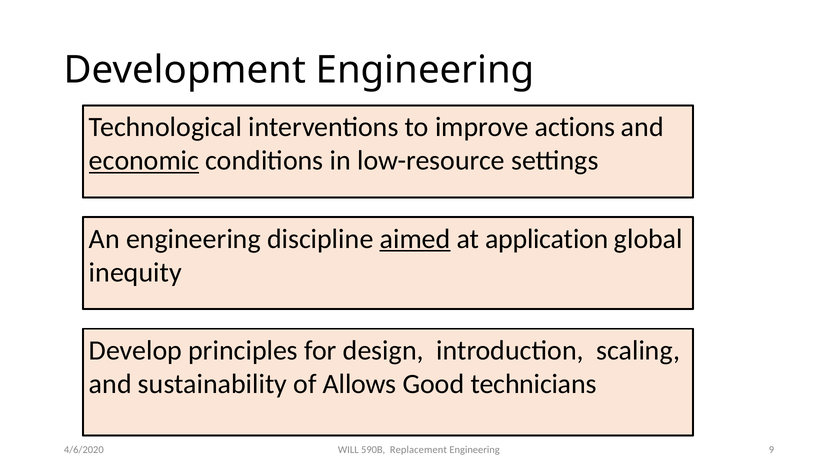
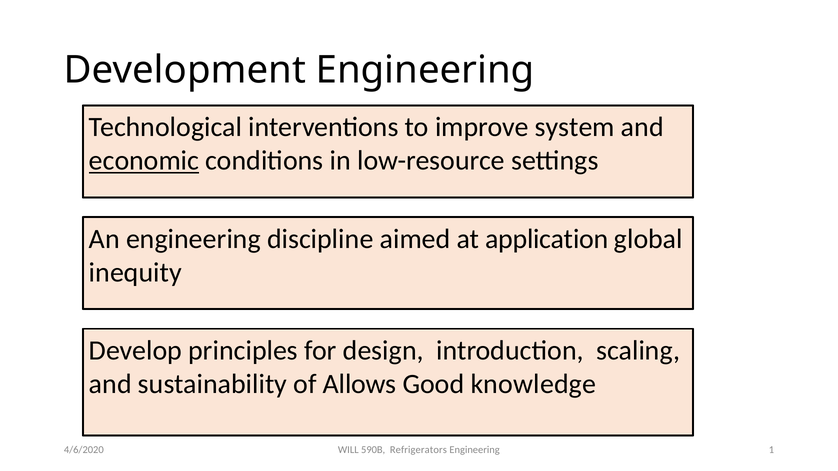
actions: actions -> system (575, 127)
aimed underline: present -> none (415, 239)
technicians: technicians -> knowledge (533, 384)
Replacement: Replacement -> Refrigerators (418, 450)
9: 9 -> 1 (771, 450)
